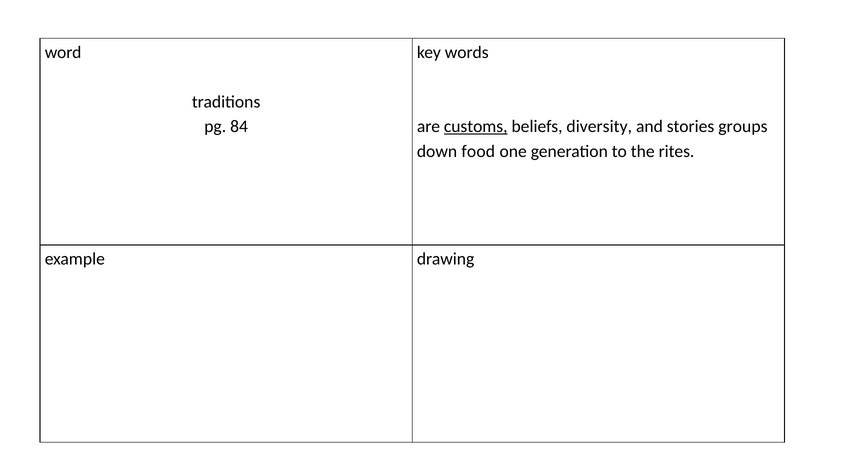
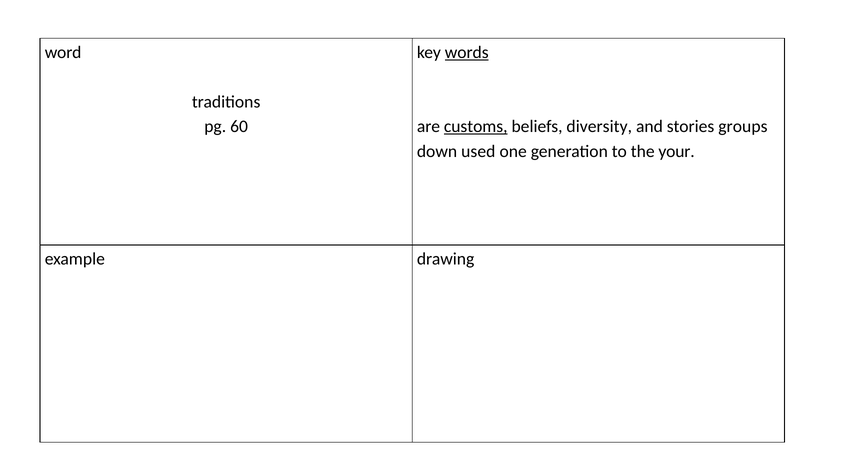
words underline: none -> present (467, 52)
84: 84 -> 60 (239, 126)
food: food -> used (478, 151)
rites: rites -> your (677, 151)
